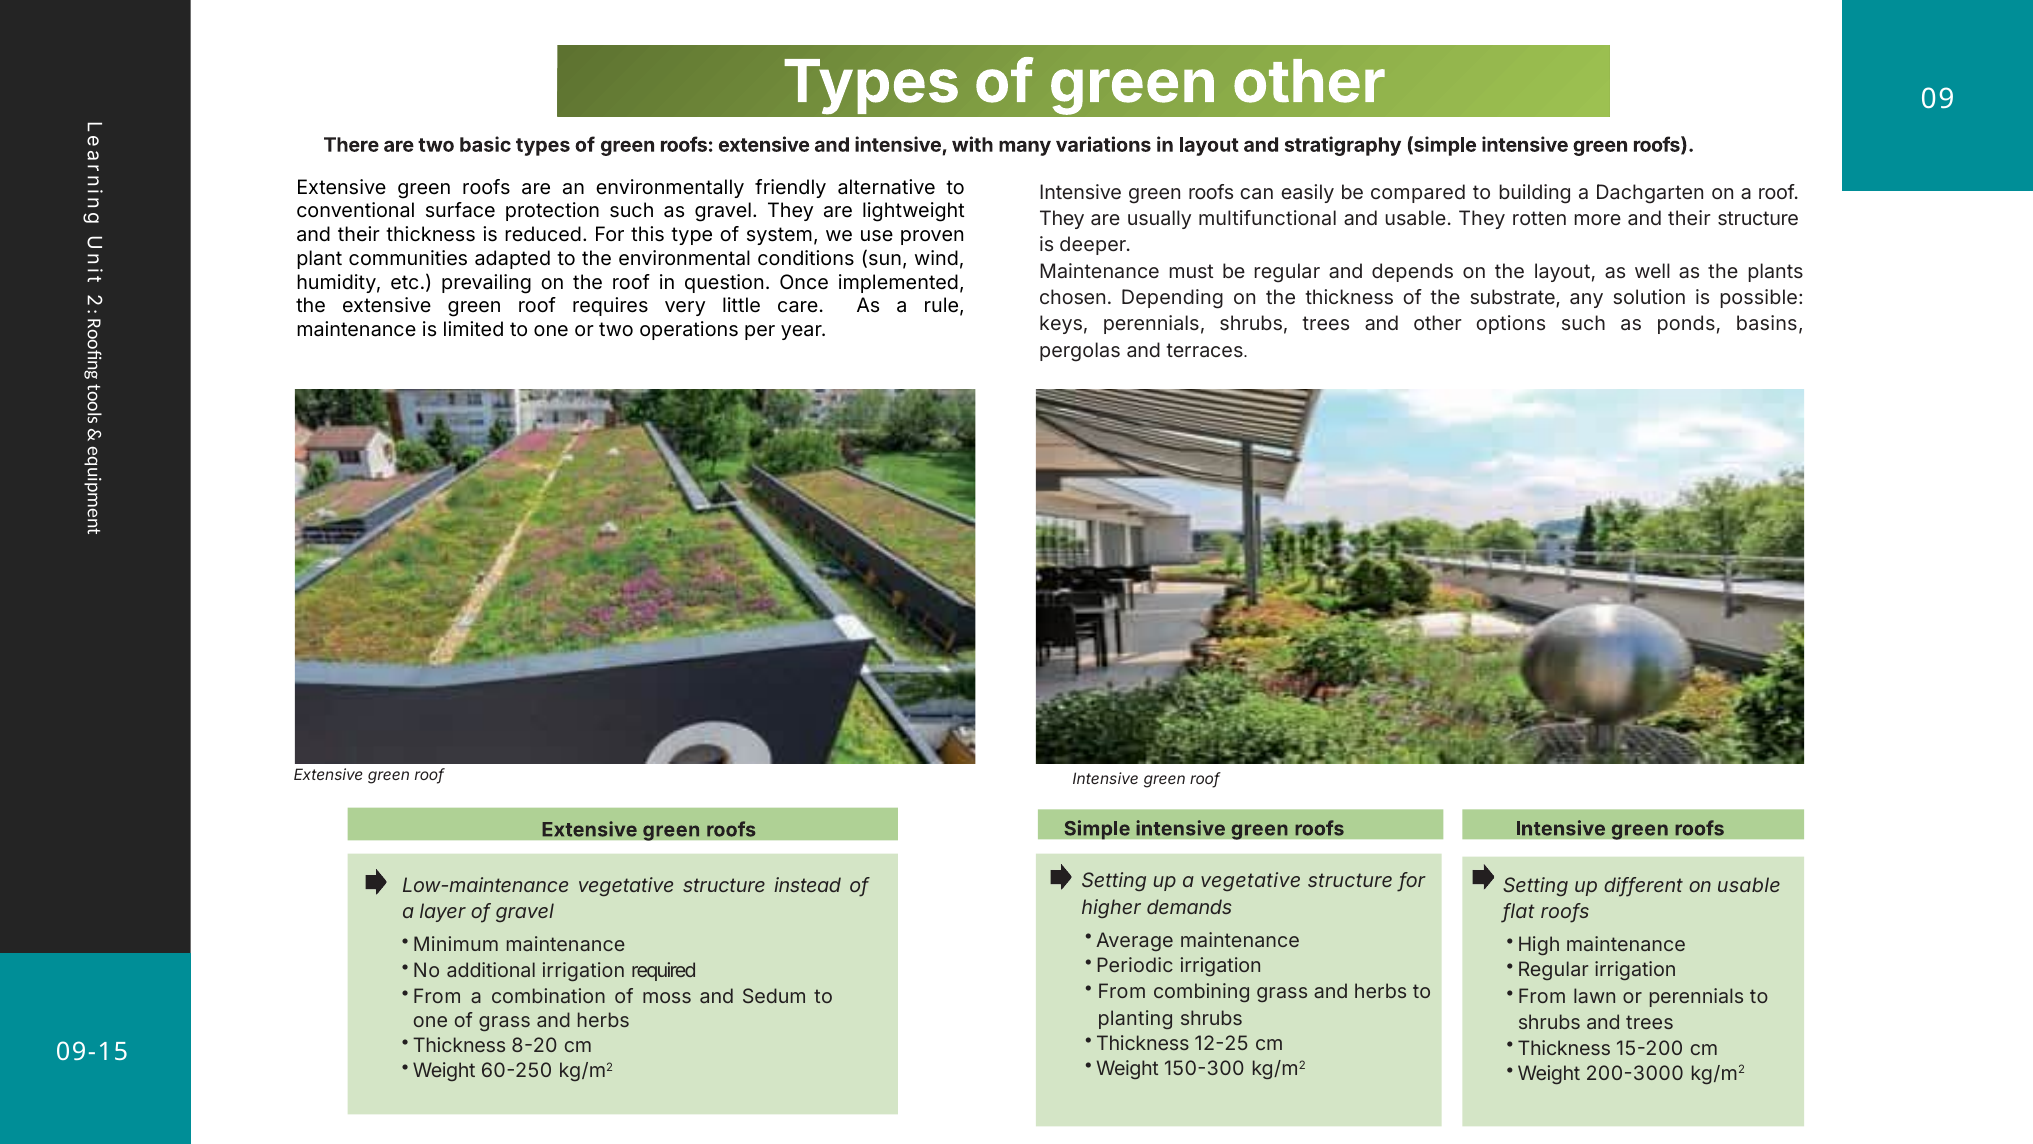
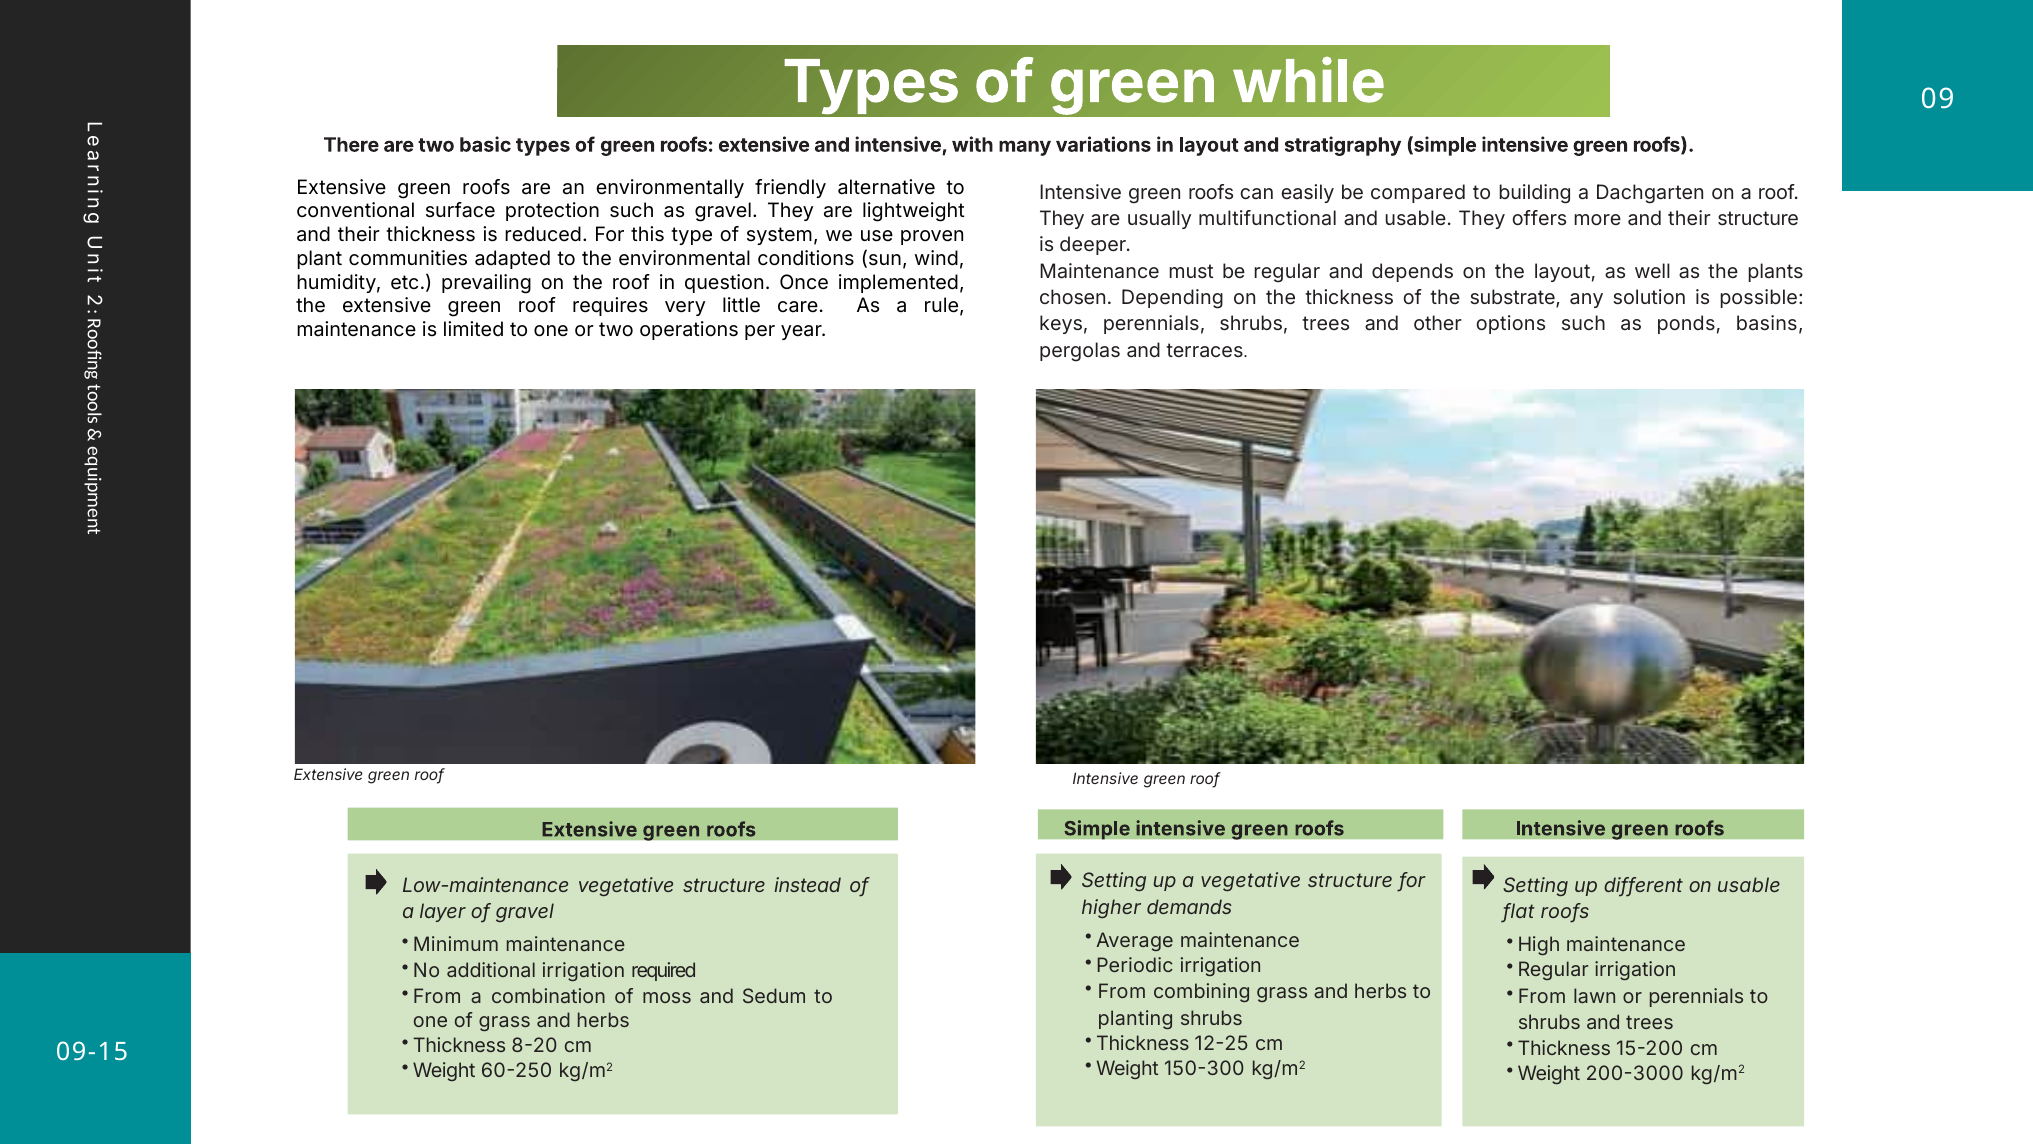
green other: other -> while (1309, 82)
rotten: rotten -> offers (1540, 219)
